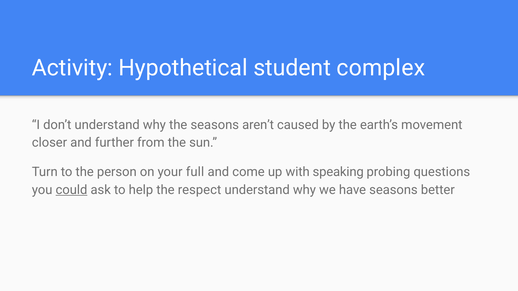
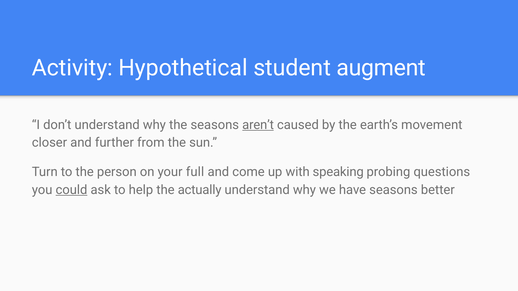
complex: complex -> augment (381, 68)
aren’t underline: none -> present (258, 125)
respect: respect -> actually (200, 190)
